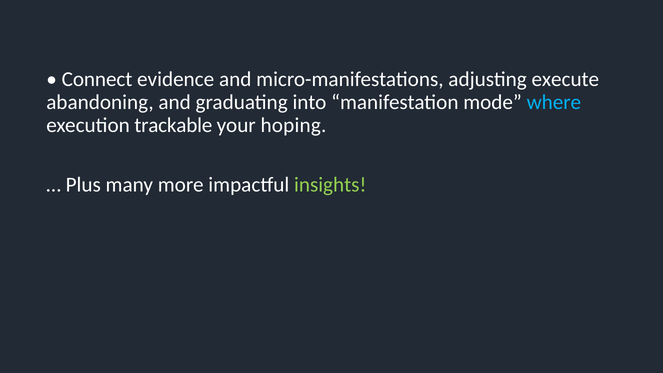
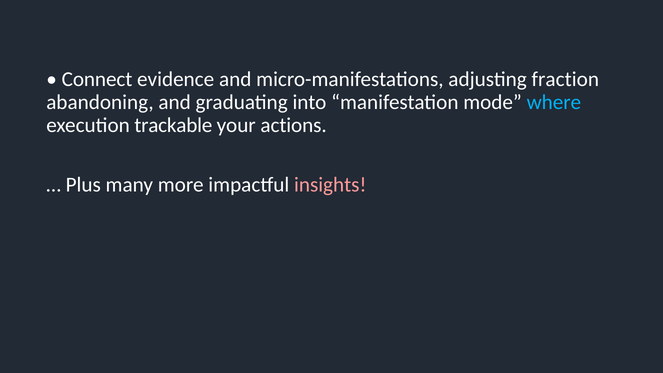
execute: execute -> fraction (565, 79)
hoping: hoping -> actions (294, 125)
insights colour: light green -> pink (330, 185)
